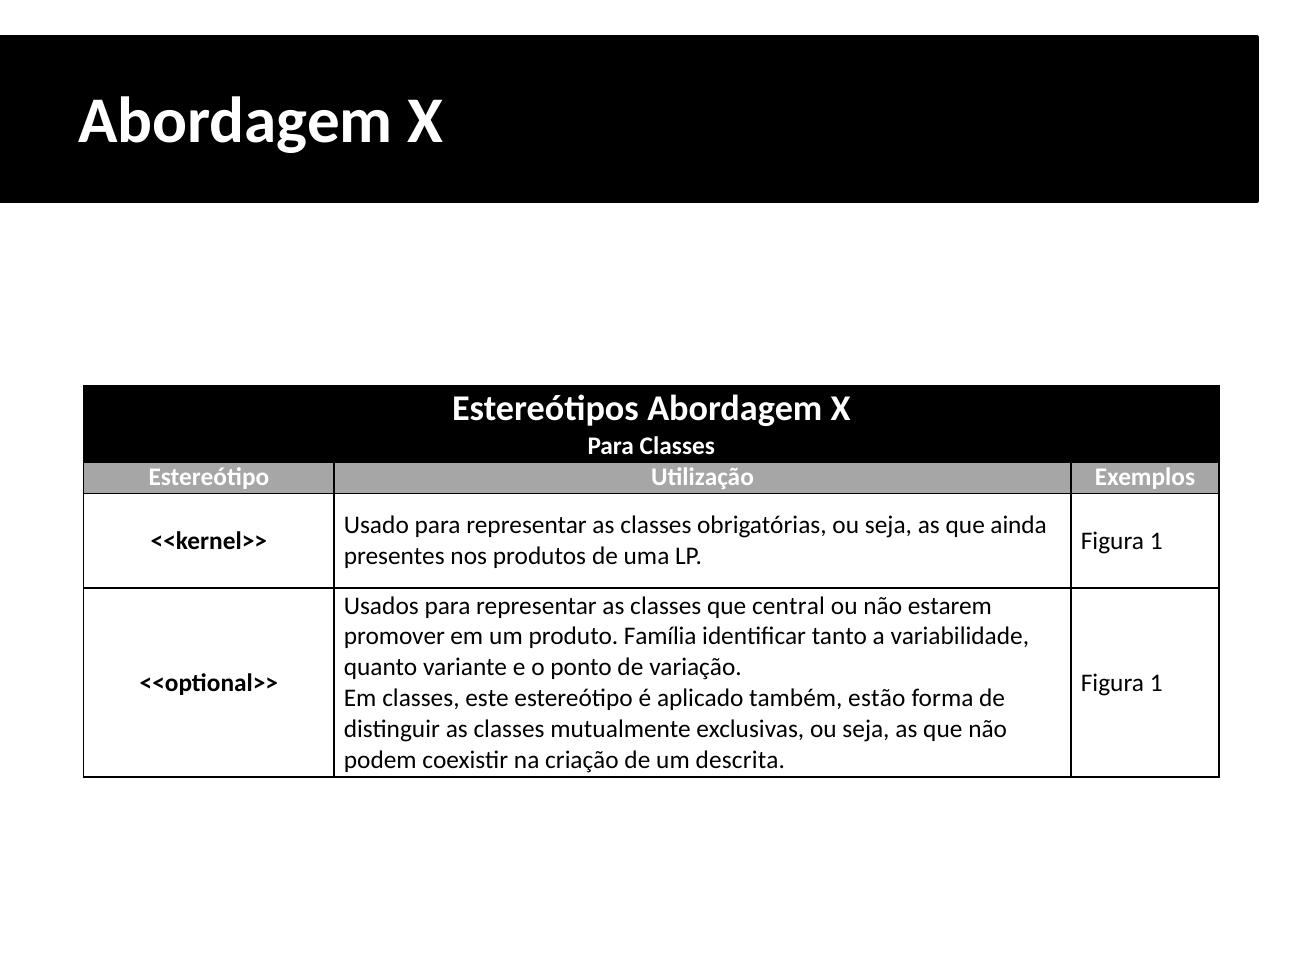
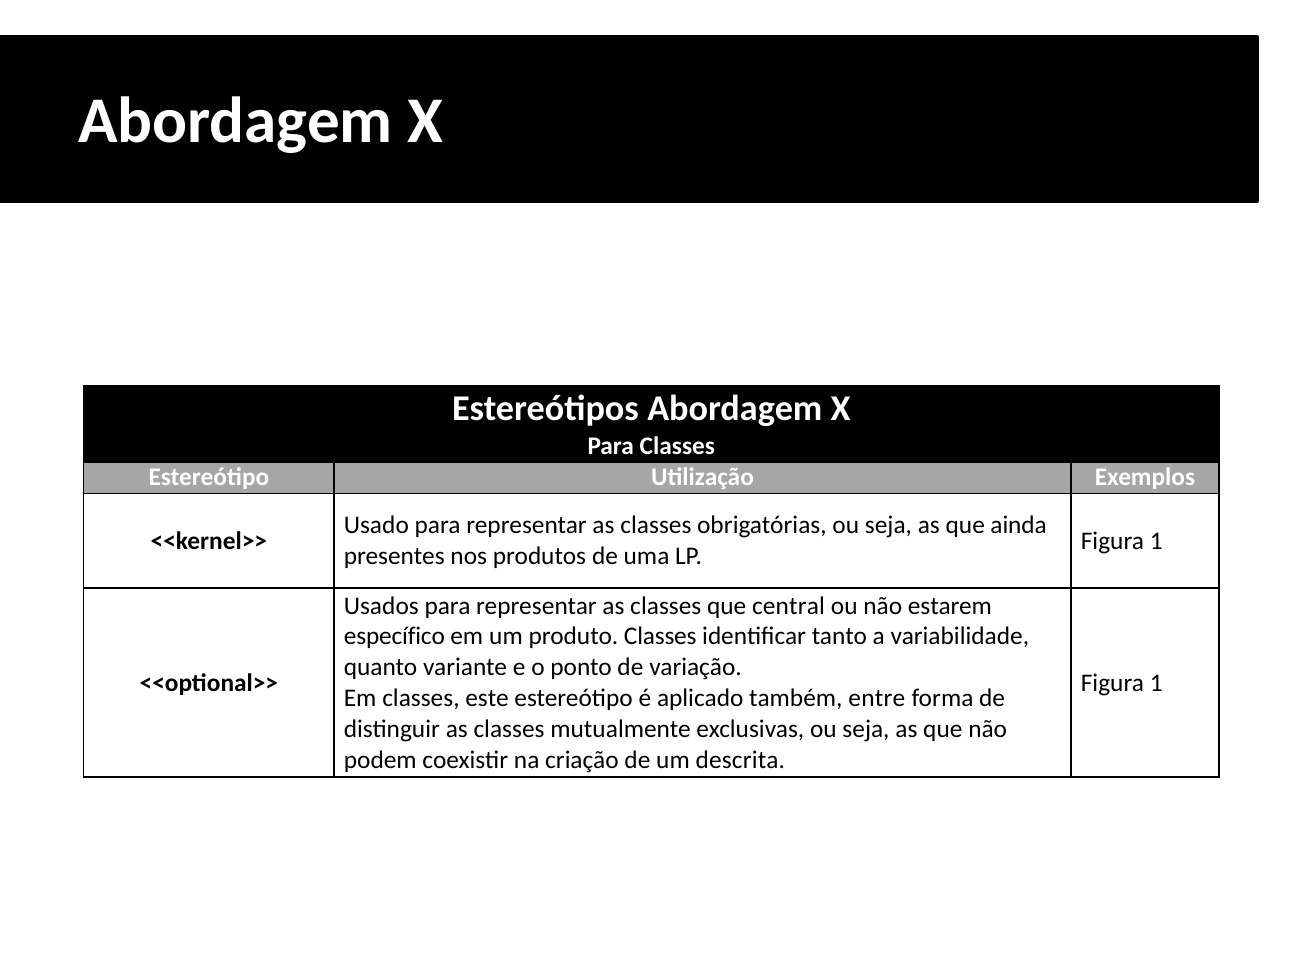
promover: promover -> específico (394, 637)
produto Família: Família -> Classes (660, 637)
estão: estão -> entre (877, 698)
